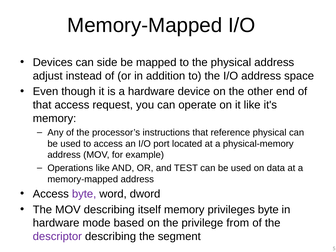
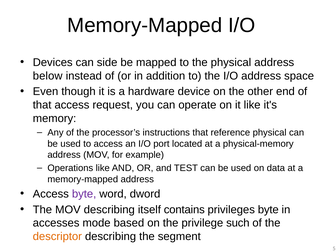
adjust: adjust -> below (48, 76)
itself memory: memory -> contains (184, 210)
hardware: hardware -> accesses (56, 223)
from: from -> such (238, 223)
descriptor colour: purple -> orange (57, 236)
